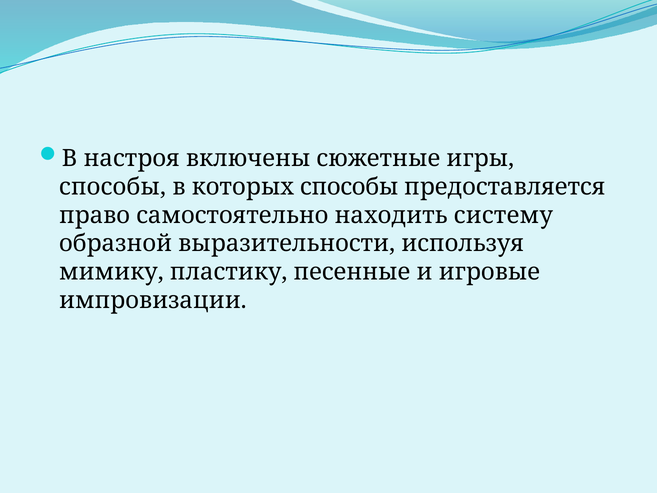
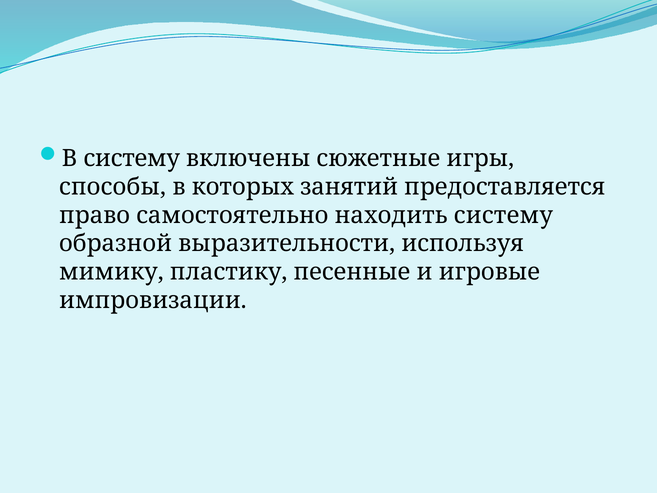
В настроя: настроя -> систему (132, 158)
которых способы: способы -> занятий (349, 187)
